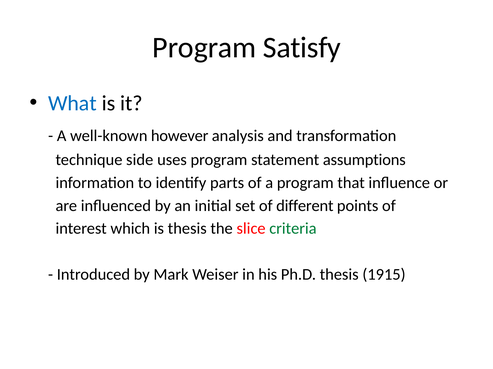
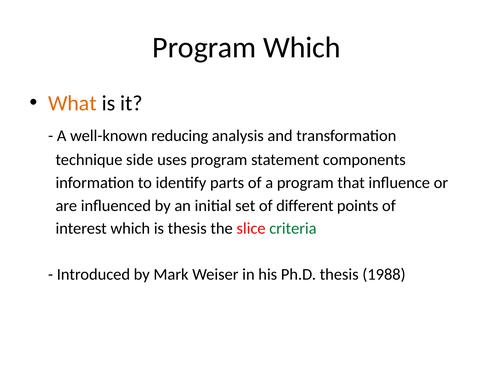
Program Satisfy: Satisfy -> Which (302, 48)
What colour: blue -> orange (72, 103)
however: however -> reducing (180, 136)
assumptions: assumptions -> components (364, 160)
1915: 1915 -> 1988 (384, 275)
